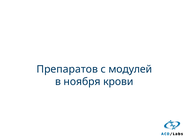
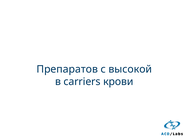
модулей: модулей -> высокой (130, 69)
ноября: ноября -> carriers (82, 82)
